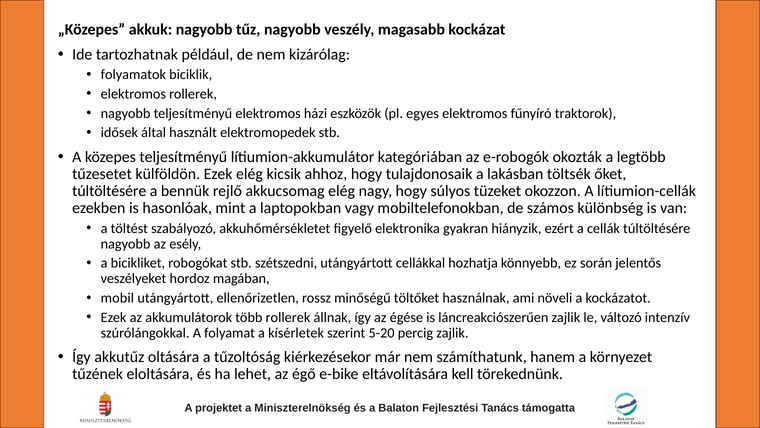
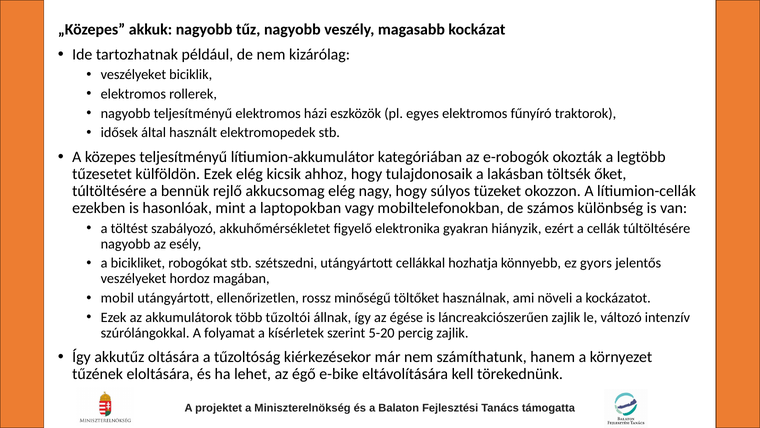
folyamatok: folyamatok -> veszélyeket (133, 74)
során: során -> gyors (596, 263)
több rollerek: rollerek -> tűzoltói (288, 317)
